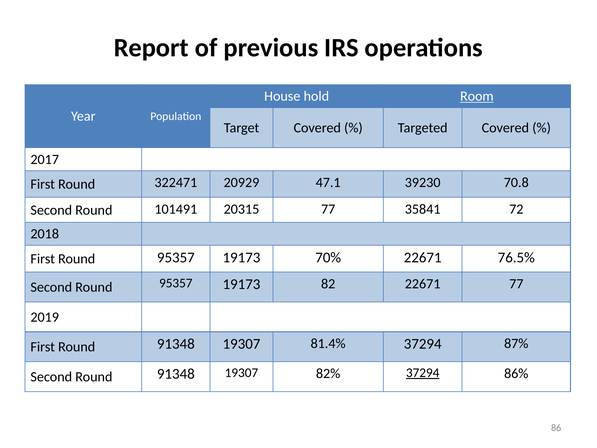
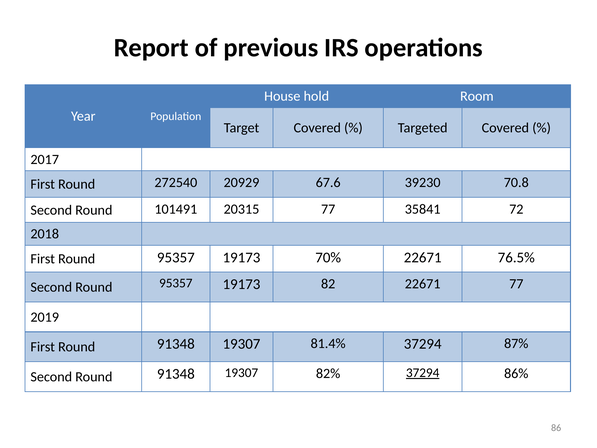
Room underline: present -> none (477, 96)
322471: 322471 -> 272540 (176, 182)
47.1: 47.1 -> 67.6 (328, 182)
